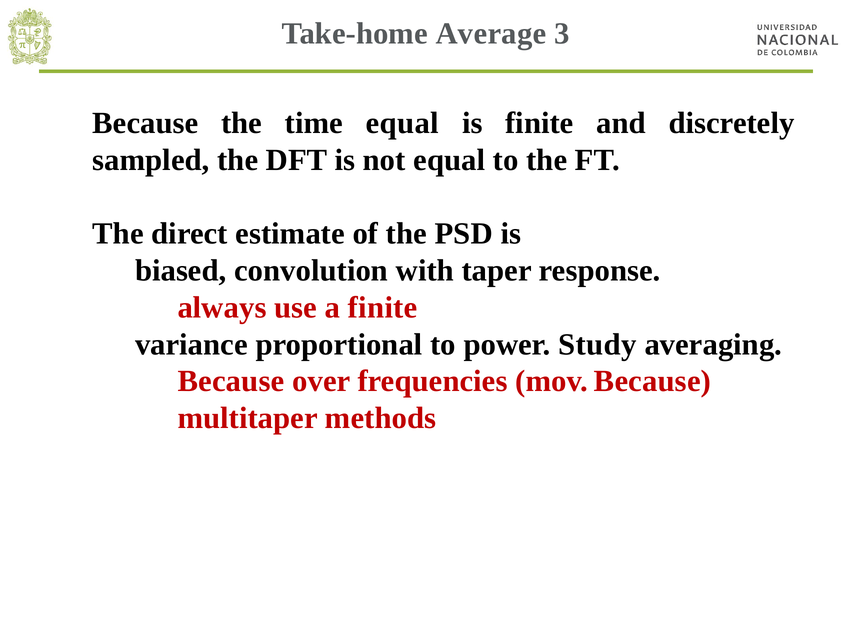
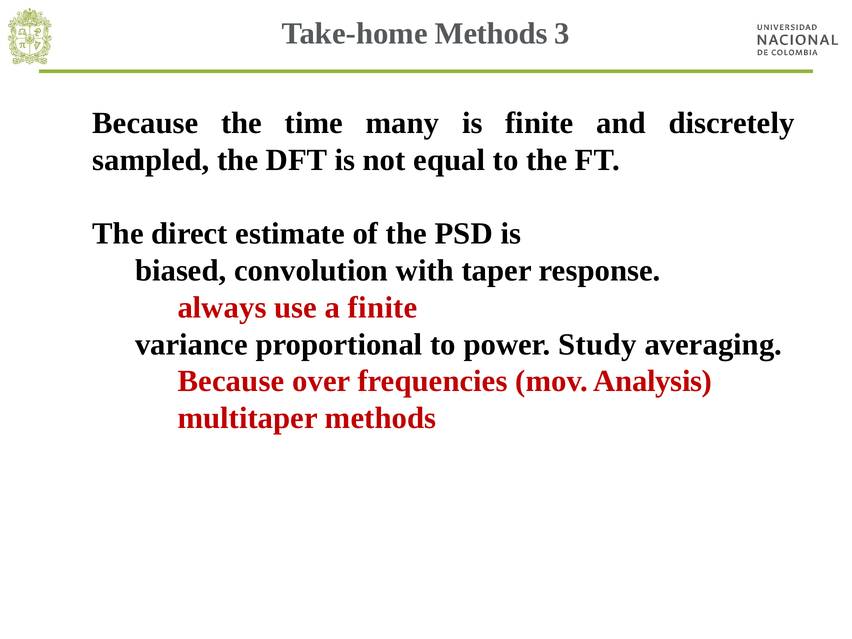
Take-home Average: Average -> Methods (491, 34)
time equal: equal -> many (402, 123)
mov Because: Because -> Analysis (653, 381)
